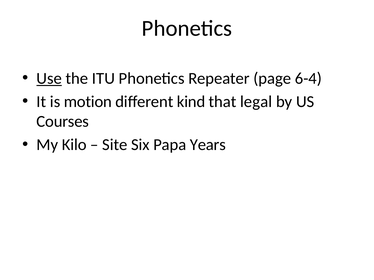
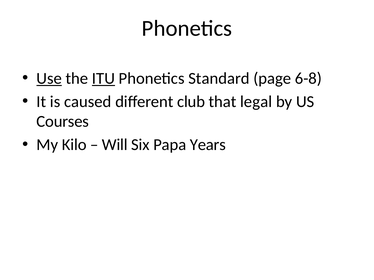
ITU underline: none -> present (103, 78)
Repeater: Repeater -> Standard (219, 78)
6-4: 6-4 -> 6-8 (308, 78)
motion: motion -> caused (88, 102)
kind: kind -> club (191, 102)
Site: Site -> Will (115, 145)
